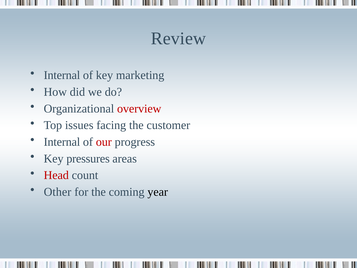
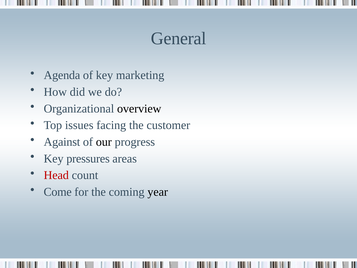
Review: Review -> General (179, 38)
Internal: Internal -> Agenda (62, 75)
overview colour: red -> black (139, 109)
Internal: Internal -> Against (62, 142)
our colour: red -> black (104, 142)
Other: Other -> Come (58, 192)
